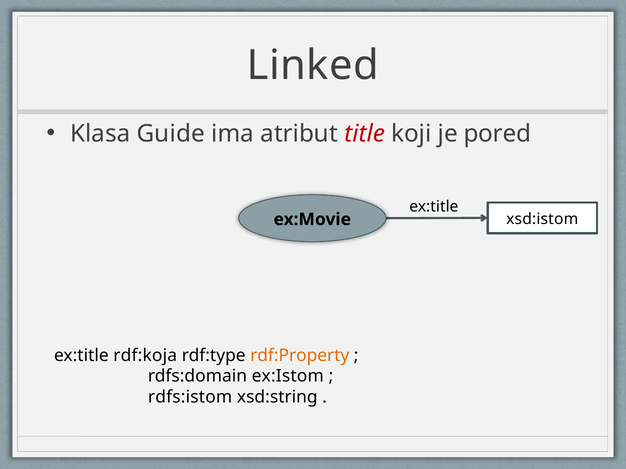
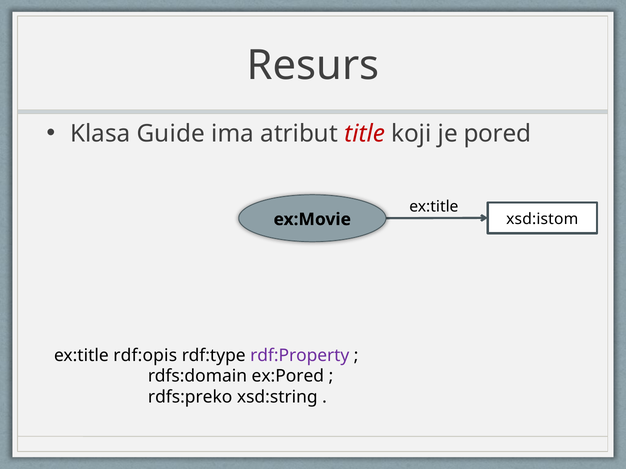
Linked: Linked -> Resurs (313, 65)
rdf:koja: rdf:koja -> rdf:opis (145, 356)
rdf:Property colour: orange -> purple (300, 356)
ex:Istom: ex:Istom -> ex:Pored (288, 377)
rdfs:istom: rdfs:istom -> rdfs:preko (190, 397)
